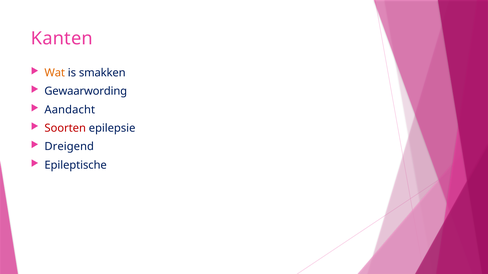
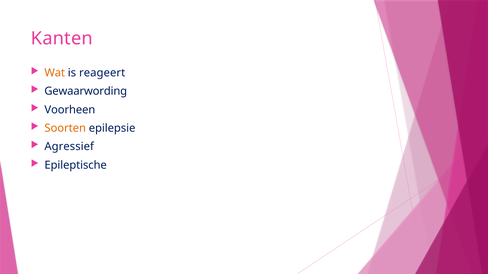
smakken: smakken -> reageert (102, 73)
Aandacht: Aandacht -> Voorheen (70, 110)
Soorten colour: red -> orange (65, 128)
Dreigend: Dreigend -> Agressief (69, 147)
